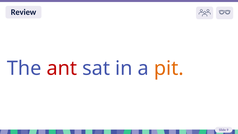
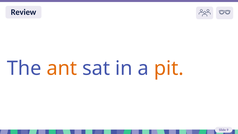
ant colour: red -> orange (62, 68)
